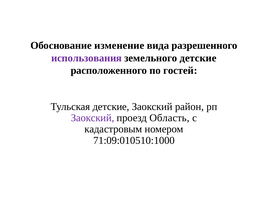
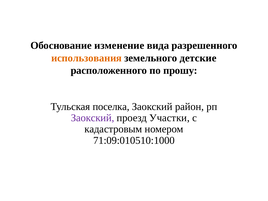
использования colour: purple -> orange (87, 58)
гостей: гостей -> прошу (180, 70)
Тульская детские: детские -> поселка (111, 107)
Область: Область -> Участки (170, 118)
